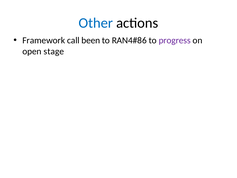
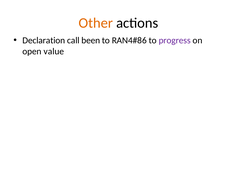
Other colour: blue -> orange (96, 23)
Framework: Framework -> Declaration (44, 40)
stage: stage -> value (54, 51)
